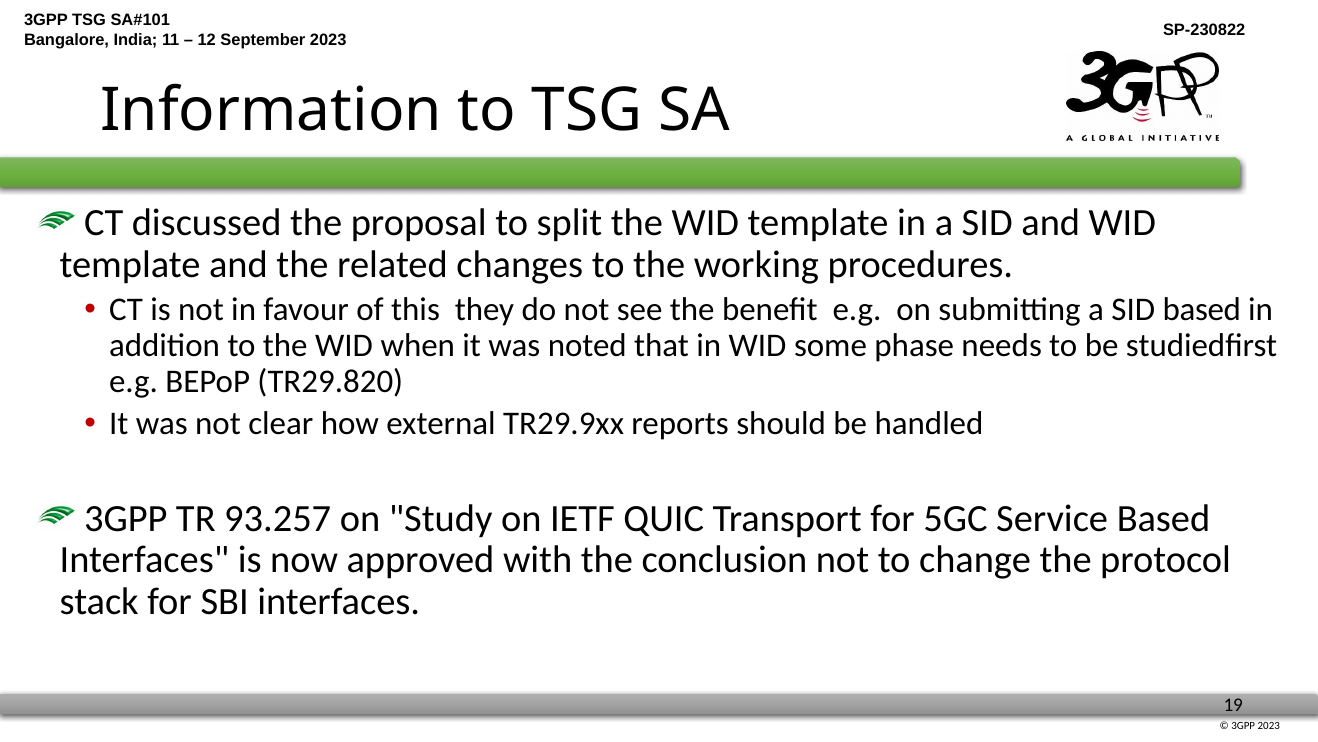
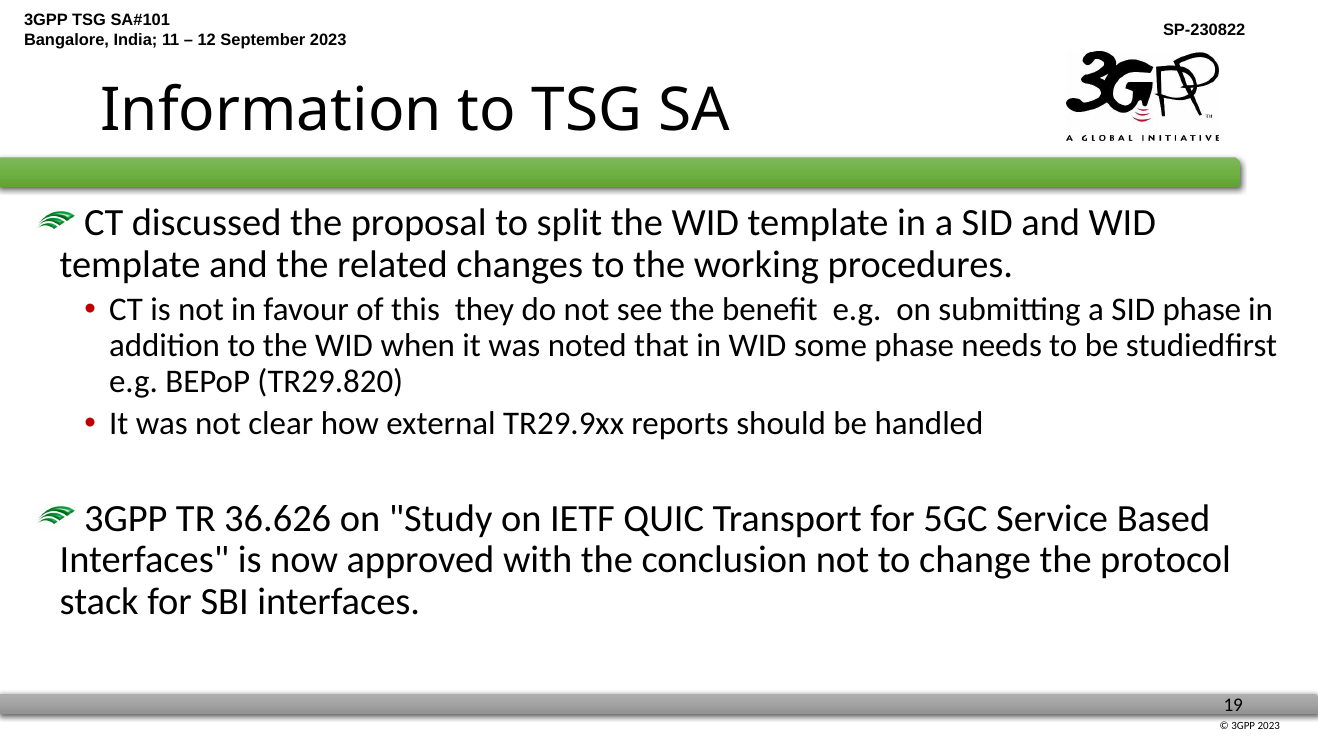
SID based: based -> phase (1202, 310)
93.257: 93.257 -> 36.626 (278, 518)
